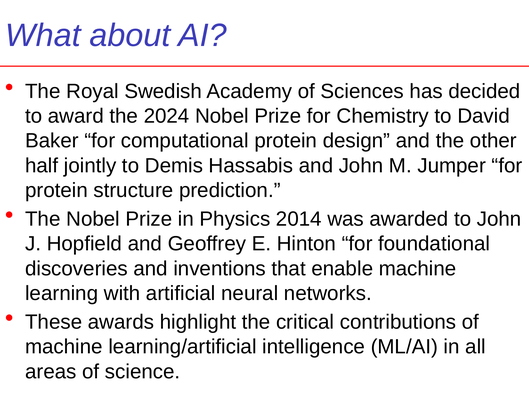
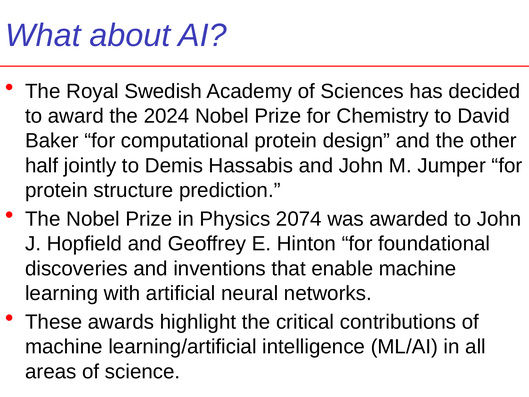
2014: 2014 -> 2074 (299, 219)
